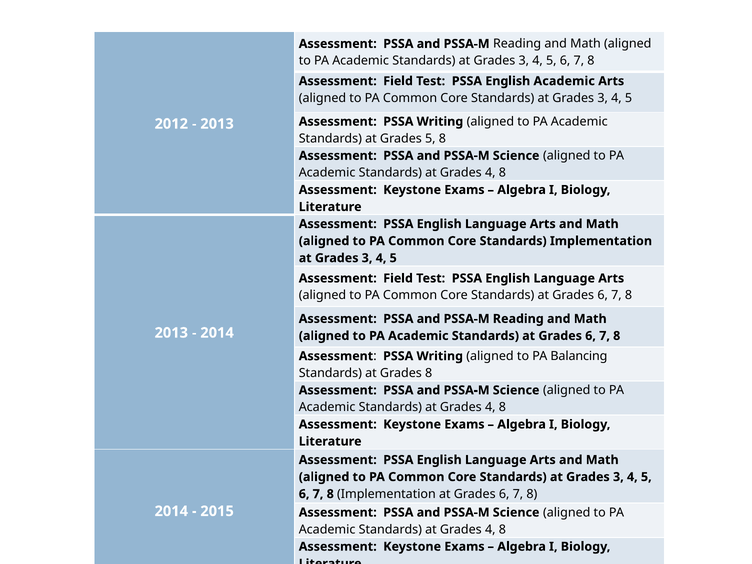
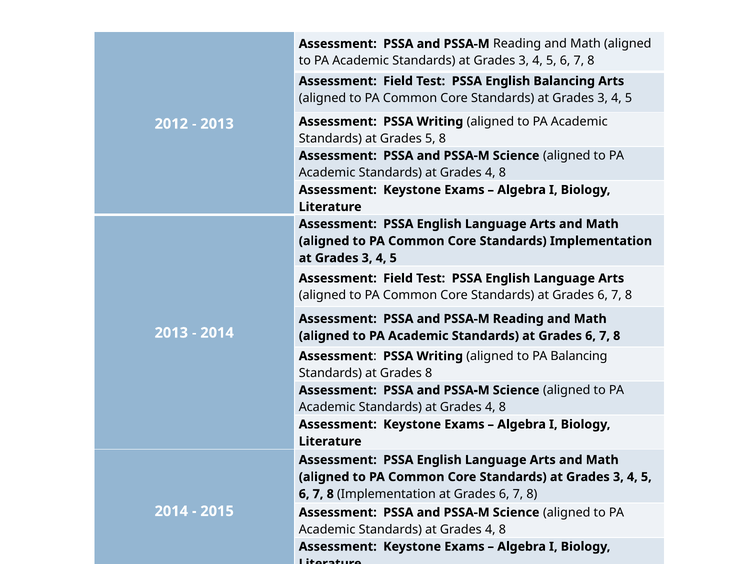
English Academic: Academic -> Balancing (564, 81)
